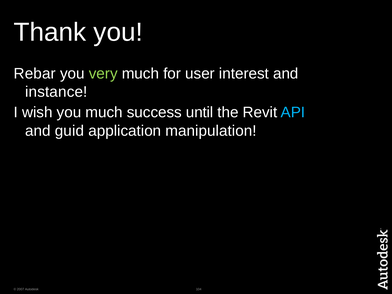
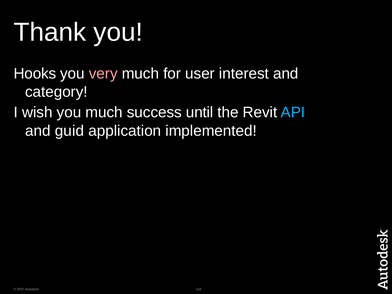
Rebar: Rebar -> Hooks (35, 74)
very colour: light green -> pink (103, 74)
instance: instance -> category (56, 92)
manipulation: manipulation -> implemented (211, 131)
